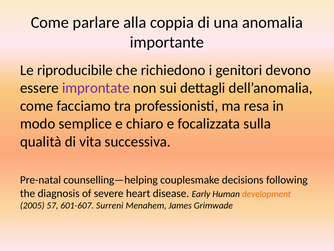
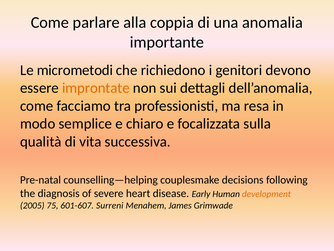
riproducibile: riproducibile -> micrometodi (75, 70)
improntate colour: purple -> orange (96, 88)
57: 57 -> 75 (52, 205)
